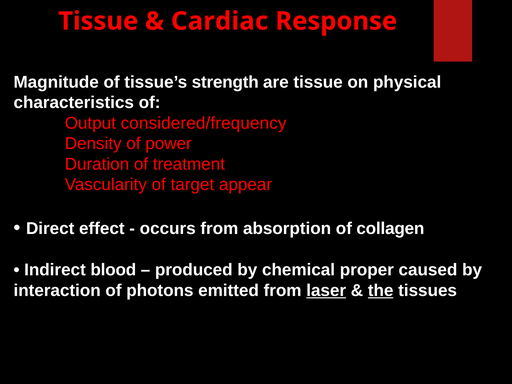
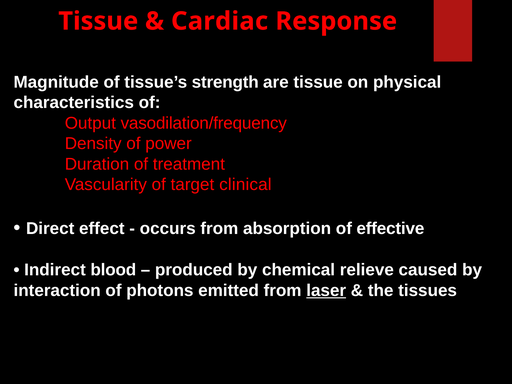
considered/frequency: considered/frequency -> vasodilation/frequency (204, 123)
appear: appear -> clinical (245, 185)
collagen: collagen -> effective (390, 228)
proper: proper -> relieve (367, 270)
the underline: present -> none (381, 290)
